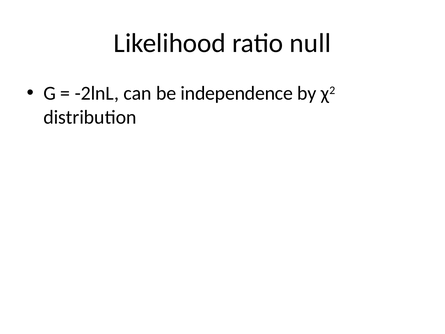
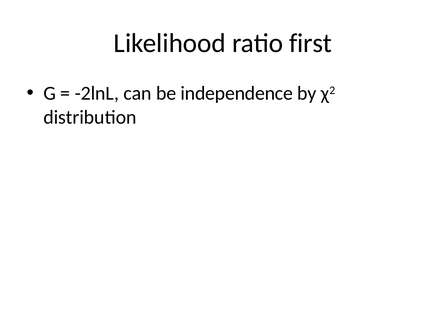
null: null -> first (310, 43)
